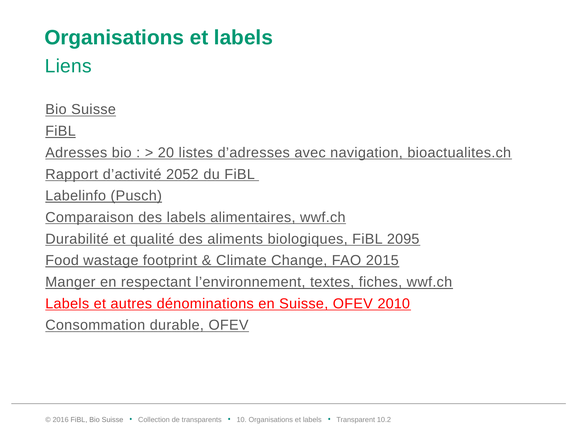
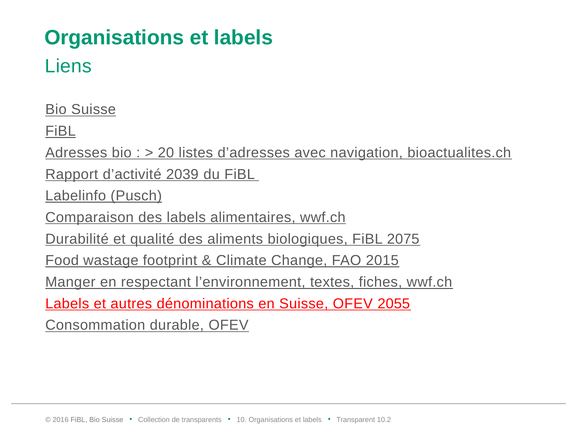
2052: 2052 -> 2039 (182, 174)
2095: 2095 -> 2075 (403, 239)
2010: 2010 -> 2055 (394, 303)
